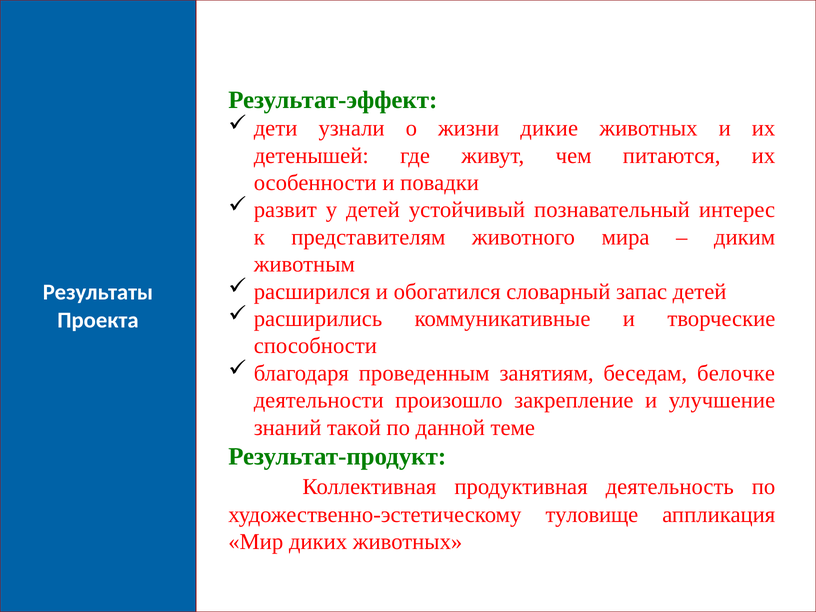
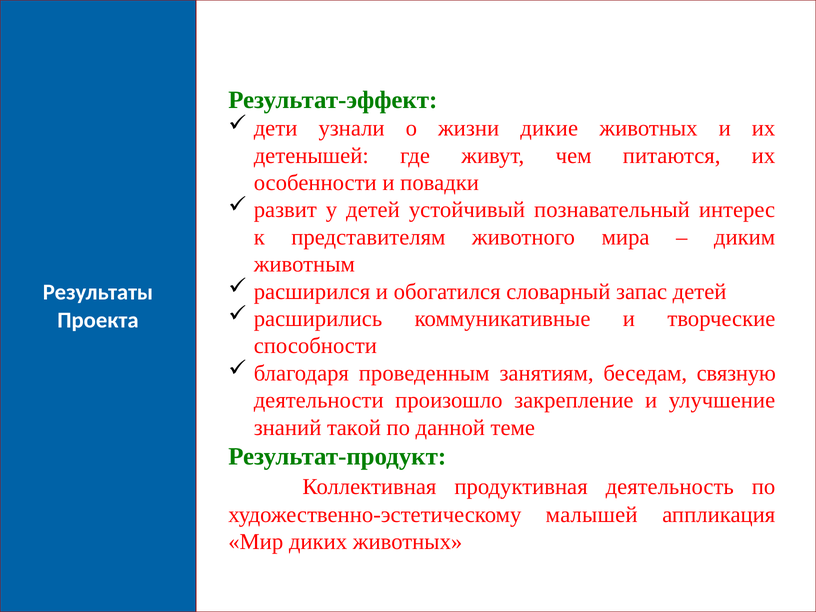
белочке: белочке -> связную (736, 373)
туловище: туловище -> малышей (592, 515)
